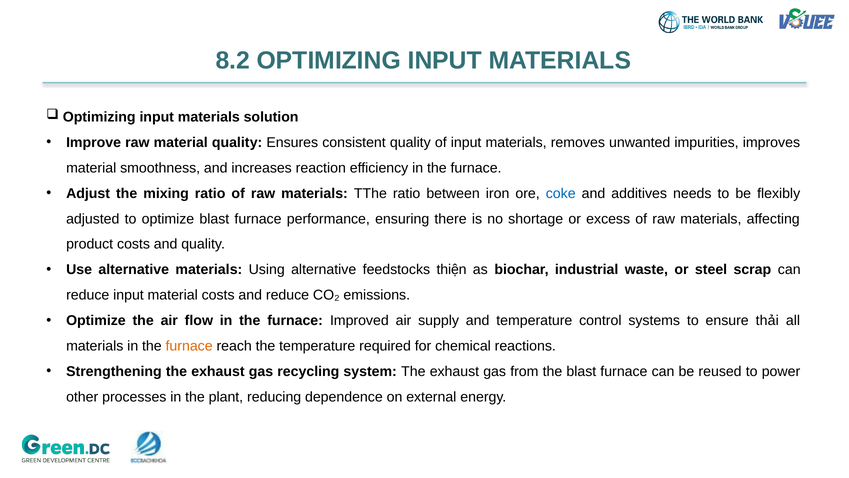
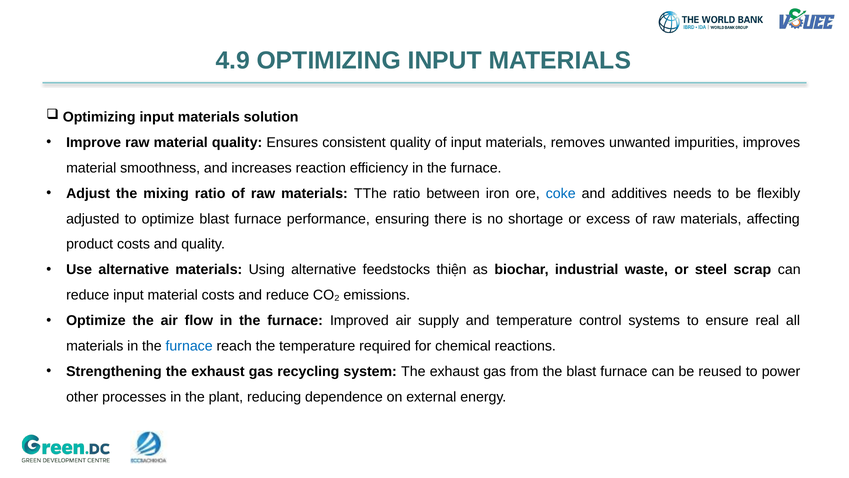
8.2: 8.2 -> 4.9 (233, 60)
thải: thải -> real (767, 320)
furnace colour: orange -> blue (189, 346)
